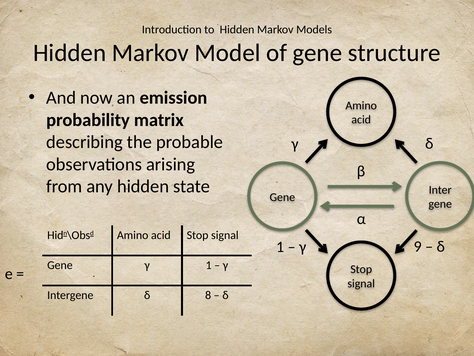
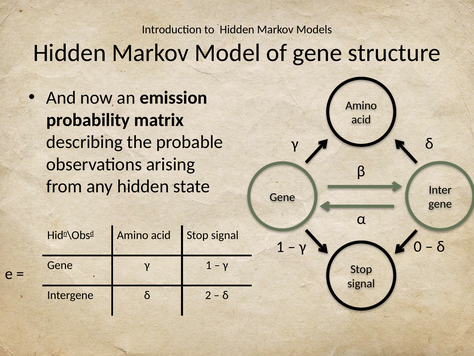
9: 9 -> 0 (418, 246)
8: 8 -> 2 (208, 295)
